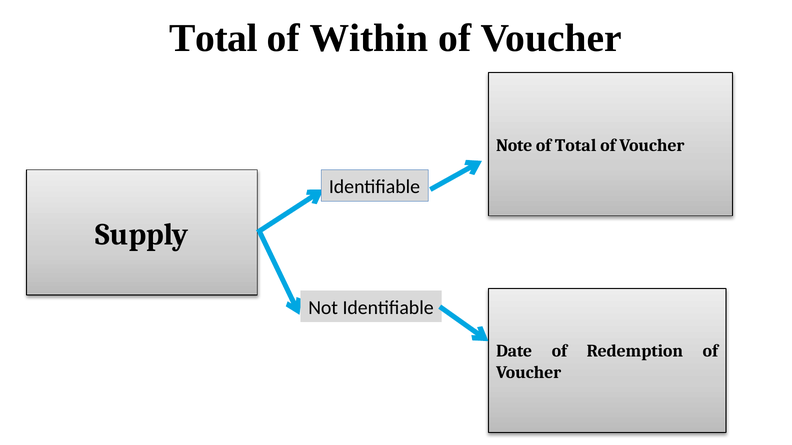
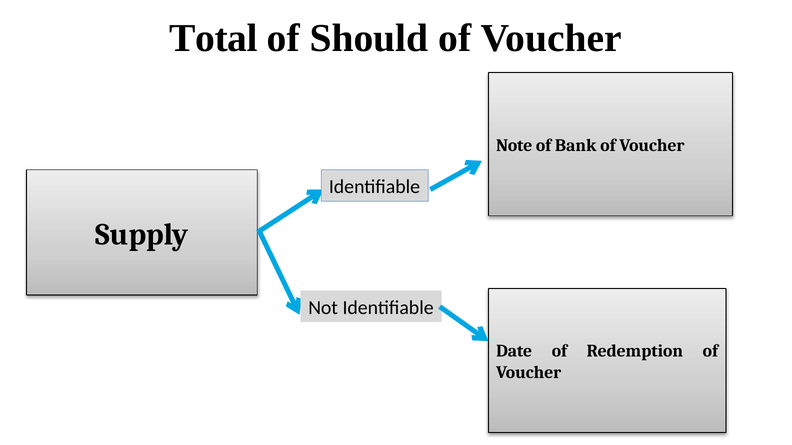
Within: Within -> Should (369, 38)
of Total: Total -> Bank (576, 146)
